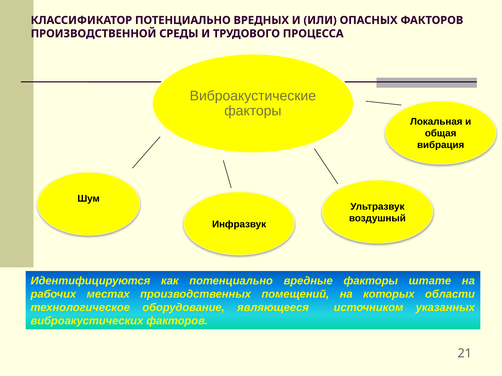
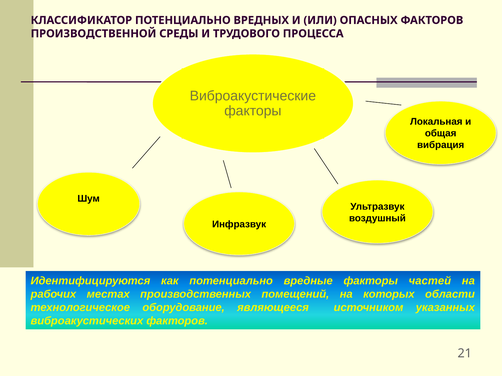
штате: штате -> частей (430, 281)
